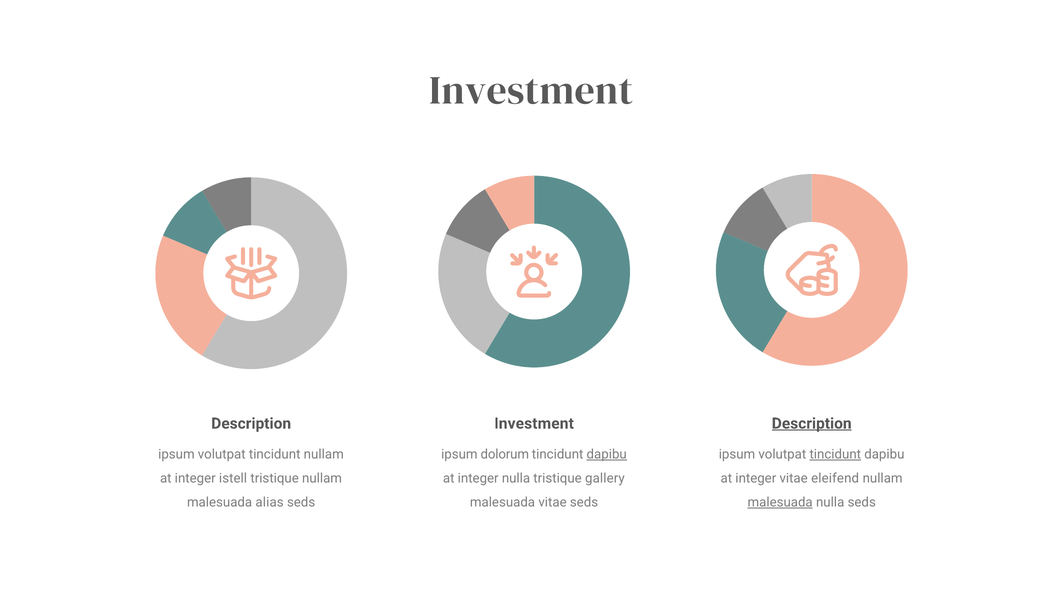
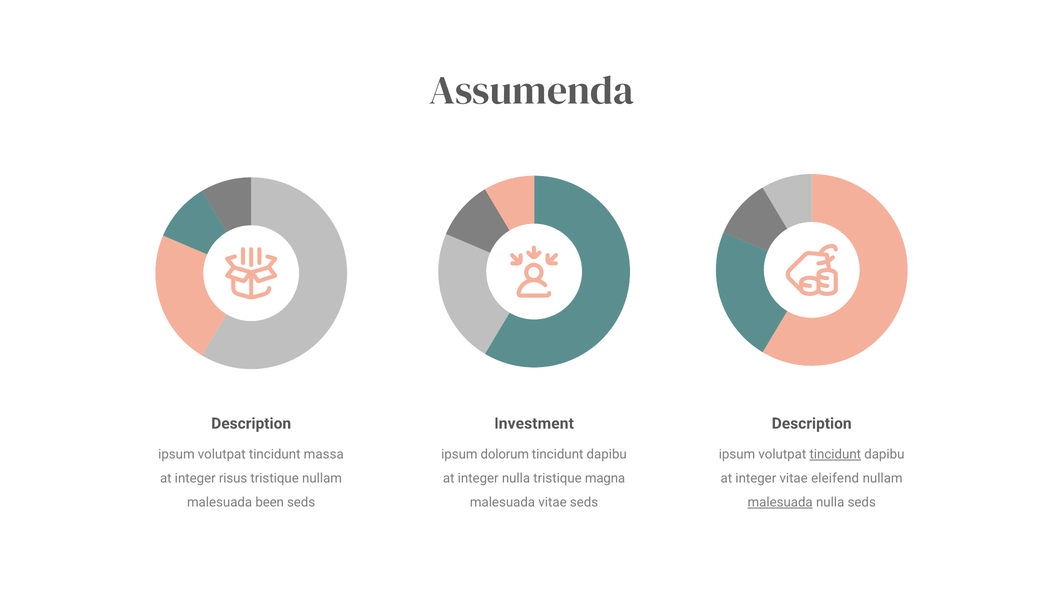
Investment: Investment -> Assumenda (531, 91)
Description underline: present -> none (812, 423)
tincidunt nullam: nullam -> massa (324, 454)
dapibu underline: present -> none (607, 454)
istell: istell -> risus (233, 478)
gallery: gallery -> magna (605, 478)
alias: alias -> been (270, 502)
